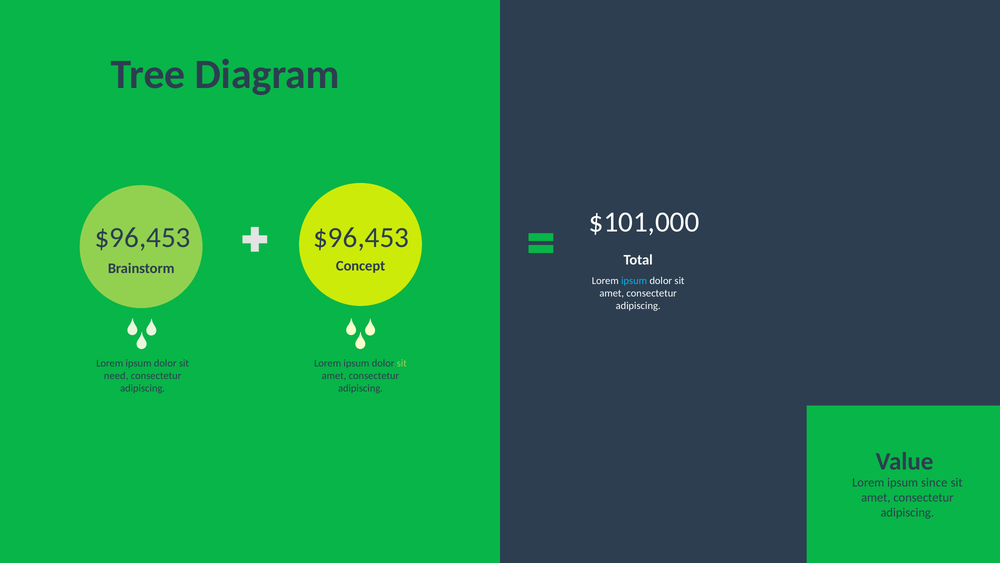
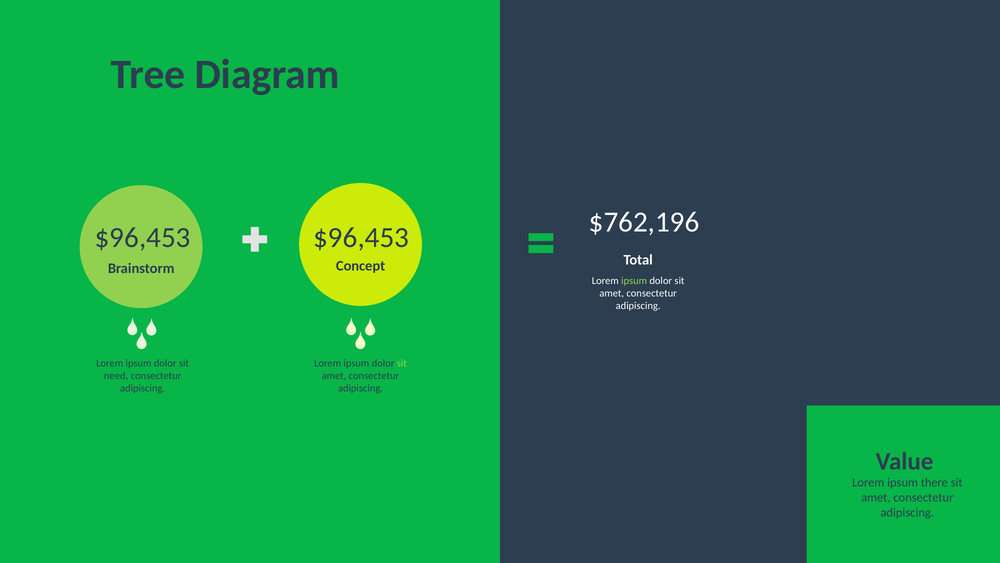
$101,000: $101,000 -> $762,196 (644, 222)
ipsum colour: light blue -> light green (634, 280)
since: since -> there (934, 482)
